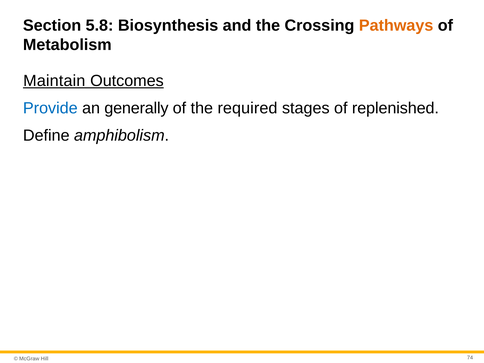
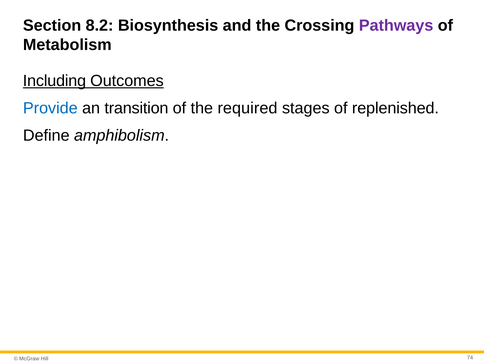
5.8: 5.8 -> 8.2 (100, 26)
Pathways colour: orange -> purple (396, 26)
Maintain: Maintain -> Including (54, 81)
generally: generally -> transition (136, 108)
